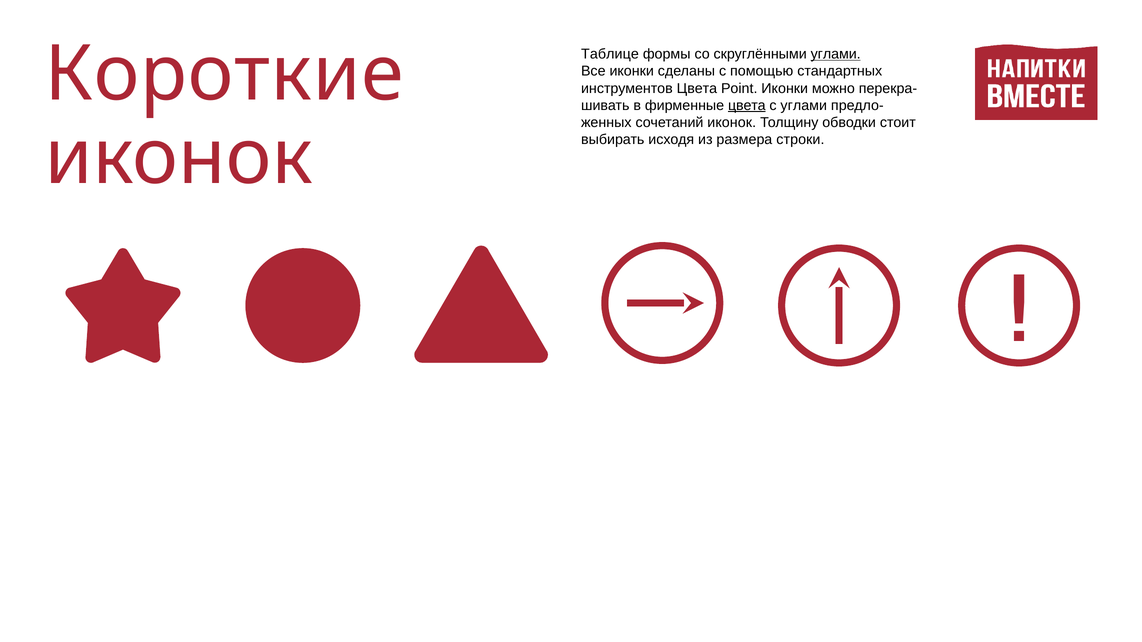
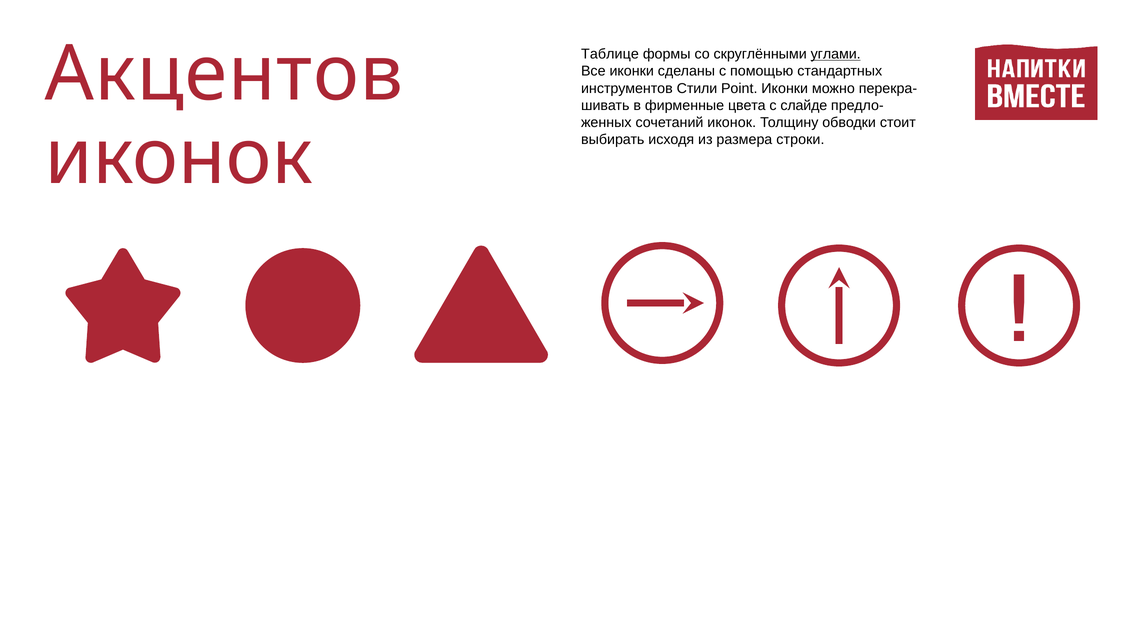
Короткие: Короткие -> Акцентов (224, 74)
инструментов Цвета: Цвета -> Стили (697, 88)
цвета underline: present -> none (747, 106)
с углами: углами -> слайде (804, 106)
